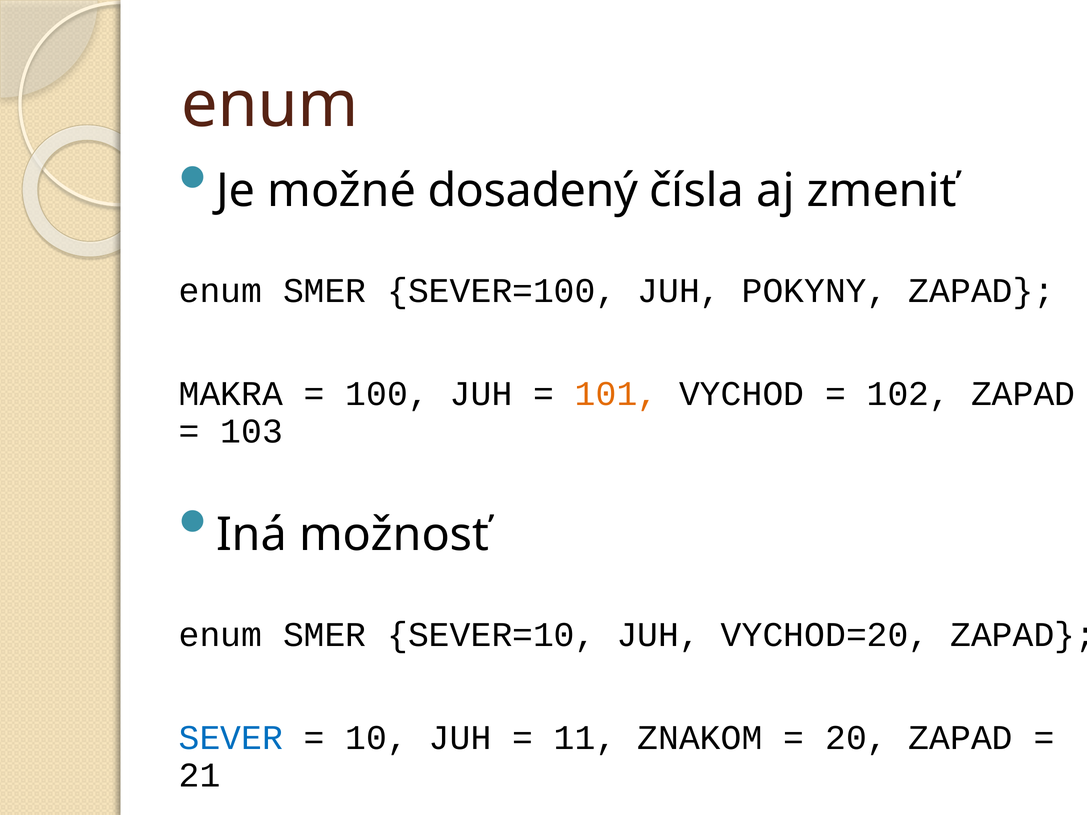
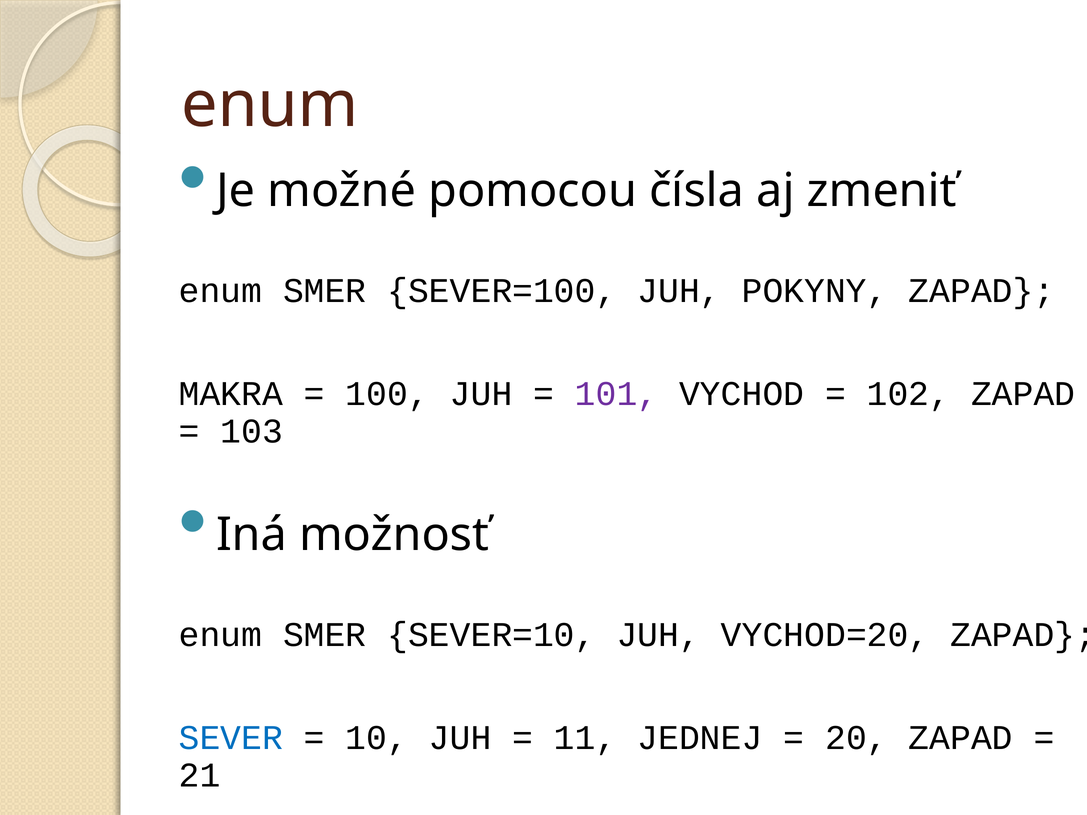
dosadený: dosadený -> pomocou (533, 191)
101 colour: orange -> purple (617, 394)
ZNAKOM: ZNAKOM -> JEDNEJ (700, 738)
